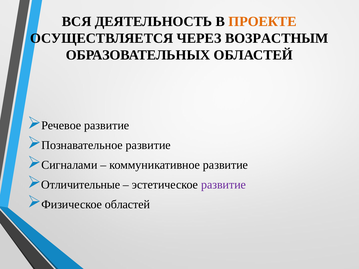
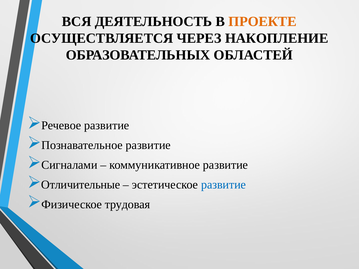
ВОЗРАСТНЫМ: ВОЗРАСТНЫМ -> НАКОПЛЕНИЕ (277, 38)
развитие colour: purple -> blue (224, 185)
Физическое областей: областей -> трудовая (127, 205)
